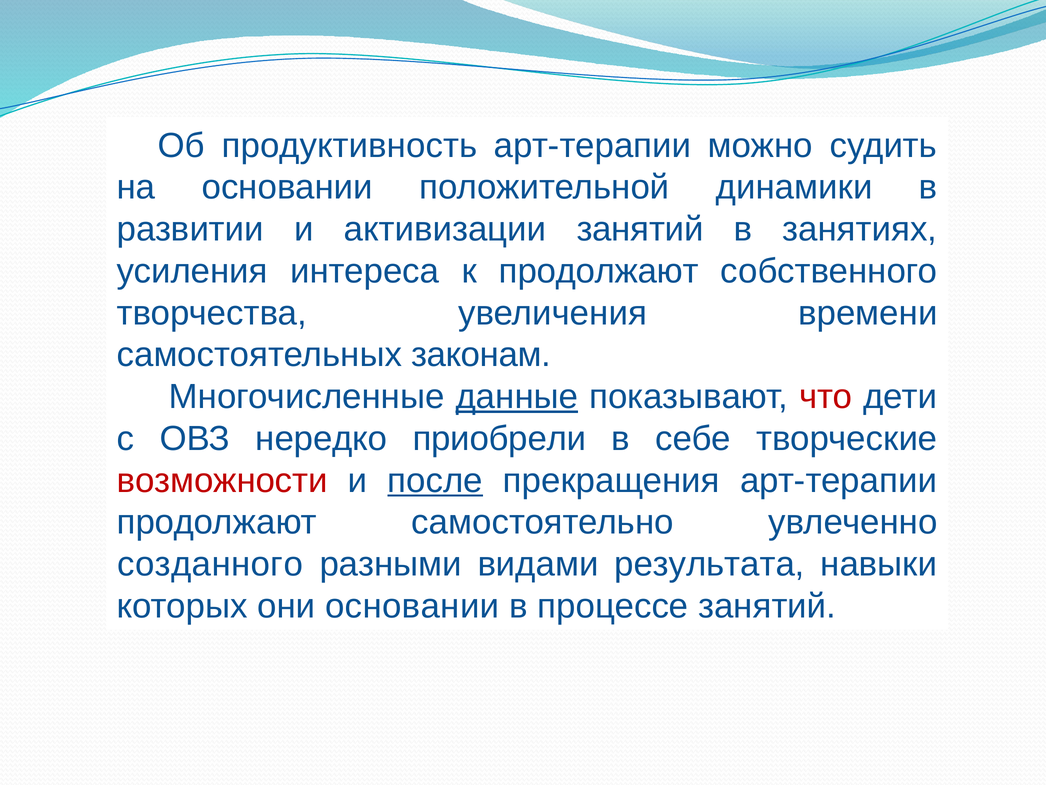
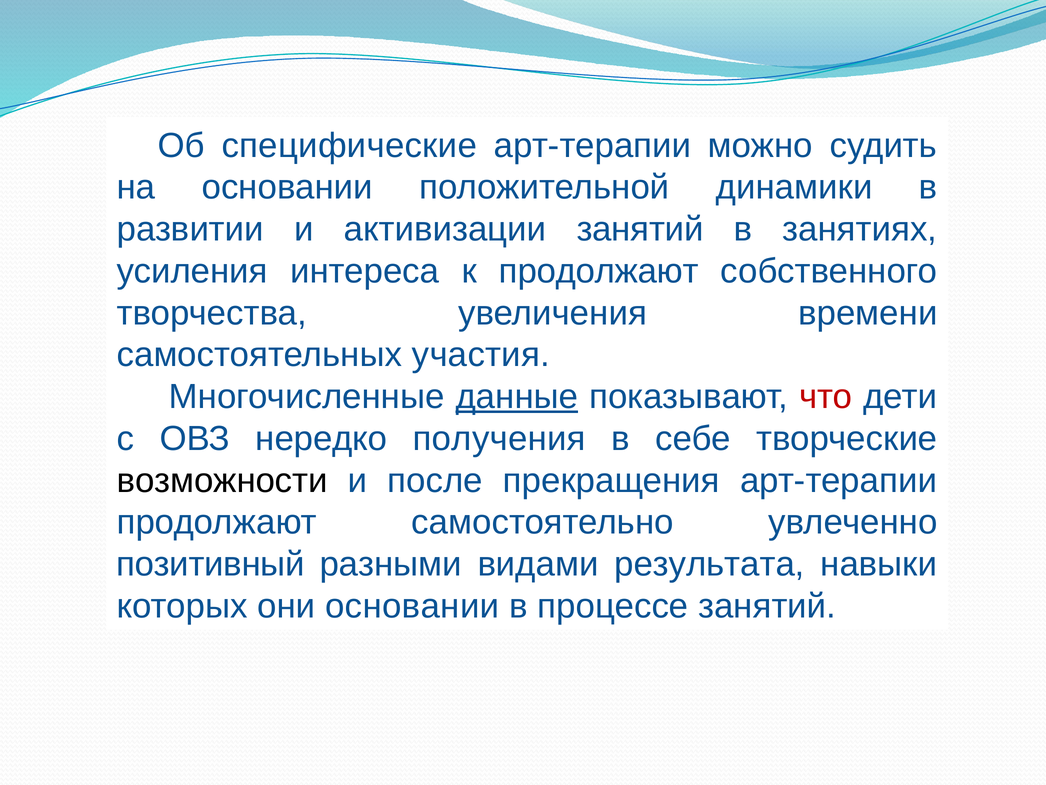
продуктивность: продуктивность -> специфические (349, 145)
законам: законам -> участия (481, 355)
приобрели: приобрели -> получения (499, 438)
возможности colour: red -> black (222, 480)
после underline: present -> none (435, 480)
созданного: созданного -> позитивный (210, 564)
